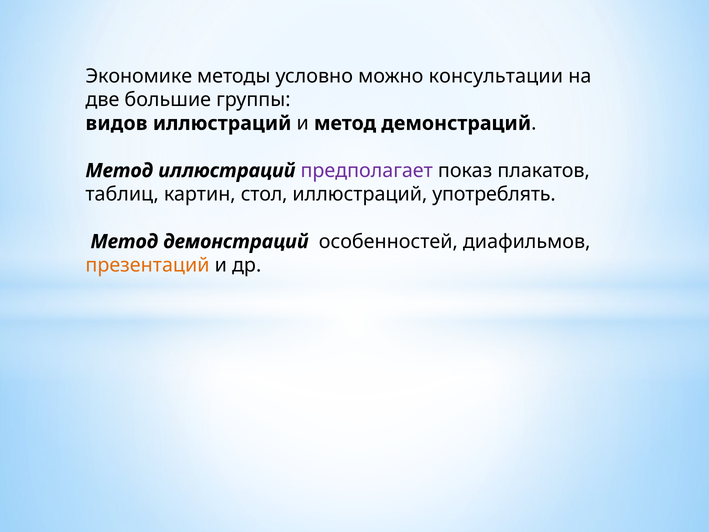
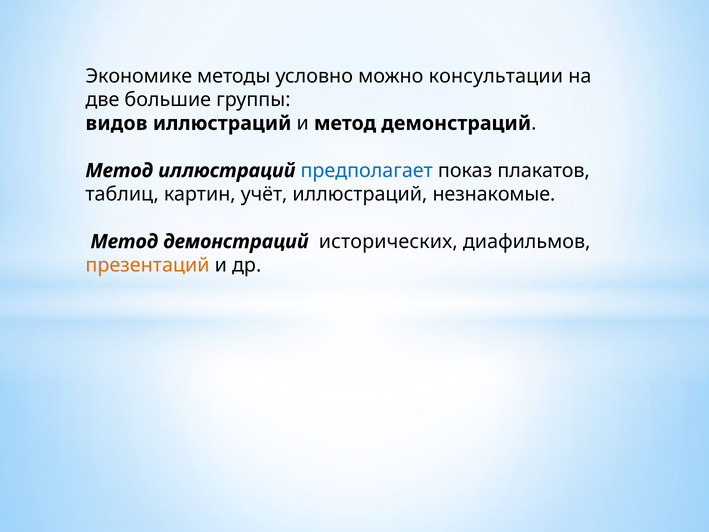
предполагает colour: purple -> blue (367, 171)
стол: стол -> учёт (264, 194)
употреблять: употреблять -> незнакомые (494, 194)
особенностей: особенностей -> исторических (388, 242)
